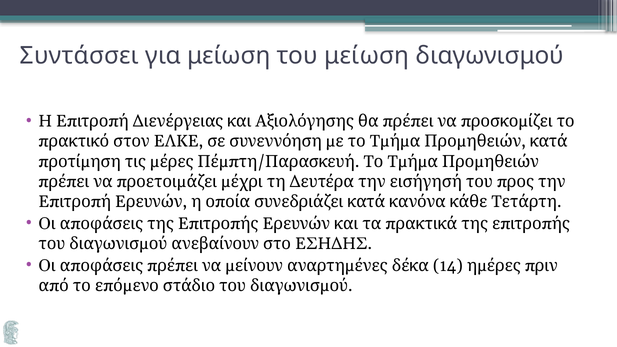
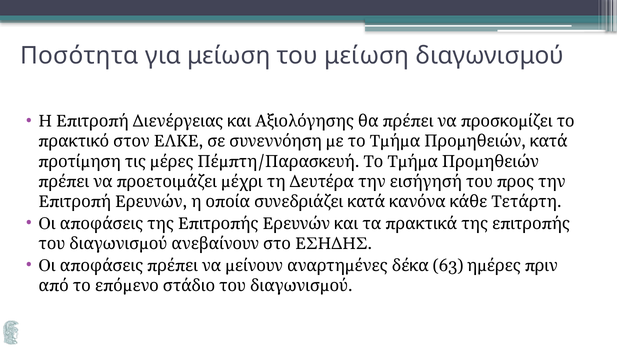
Συντάσσει: Συντάσσει -> Ποσότητα (79, 56)
14: 14 -> 63 (448, 266)
